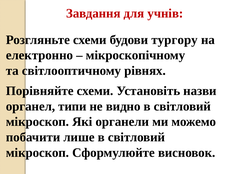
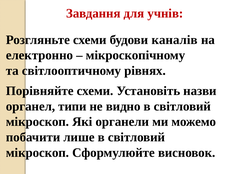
тургору: тургору -> каналів (175, 40)
